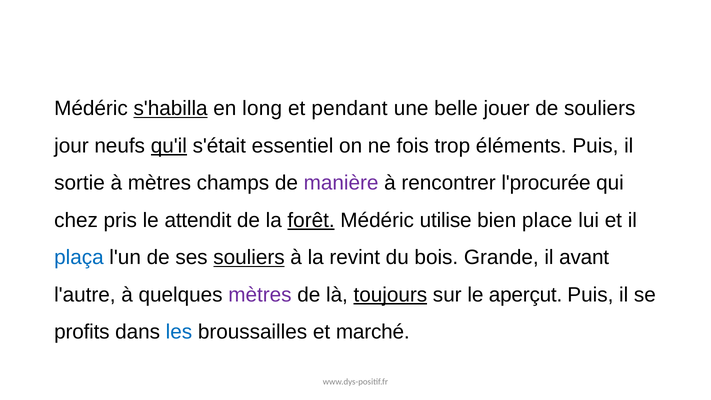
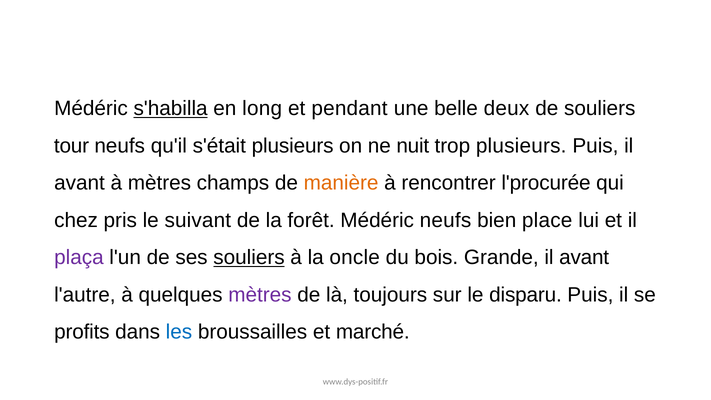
jouer: jouer -> deux (507, 109)
jour: jour -> tour (72, 146)
qu'il underline: present -> none (169, 146)
s'était essentiel: essentiel -> plusieurs (293, 146)
fois: fois -> nuit (413, 146)
trop éléments: éléments -> plusieurs (521, 146)
sortie: sortie -> avant (80, 183)
manière colour: purple -> orange (341, 183)
attendit: attendit -> suivant (198, 220)
forêt underline: present -> none (311, 220)
Médéric utilise: utilise -> neufs (445, 220)
plaça colour: blue -> purple (79, 258)
revint: revint -> oncle (355, 258)
toujours underline: present -> none (390, 295)
aperçut: aperçut -> disparu (526, 295)
